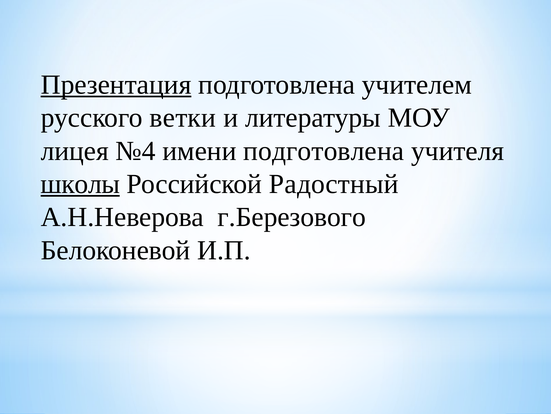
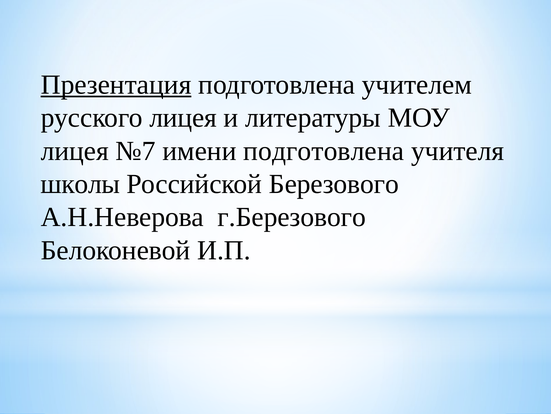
русского ветки: ветки -> лицея (183, 118)
№4: №4 -> №7 (136, 151)
школы underline: present -> none (80, 184)
Радостный: Радостный -> Березового (334, 184)
